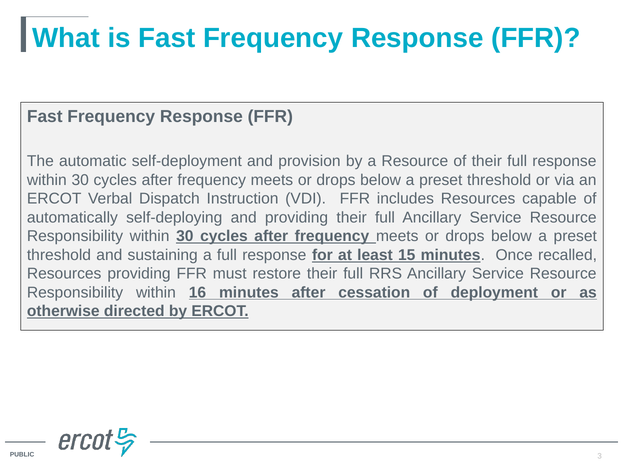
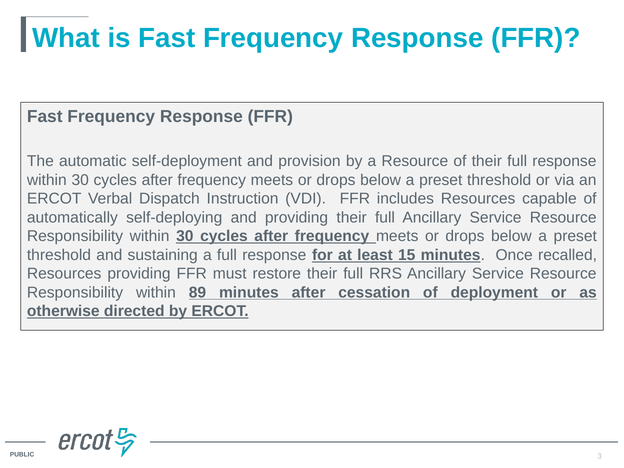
16: 16 -> 89 (198, 292)
